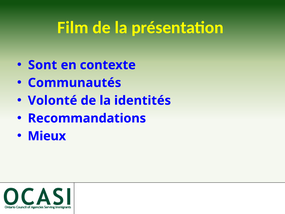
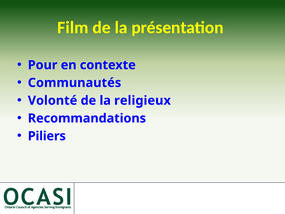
Sont: Sont -> Pour (43, 65)
identités: identités -> religieux (143, 100)
Mieux: Mieux -> Piliers (47, 136)
